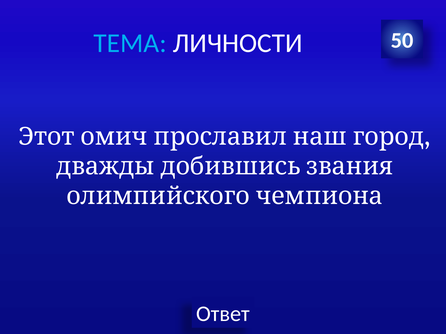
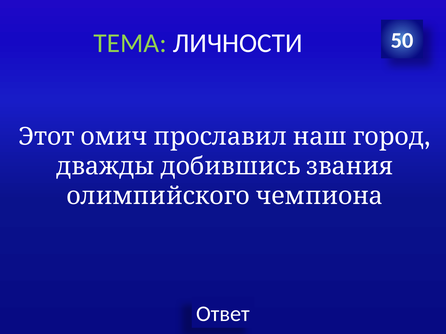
ТЕМА colour: light blue -> light green (130, 43)
